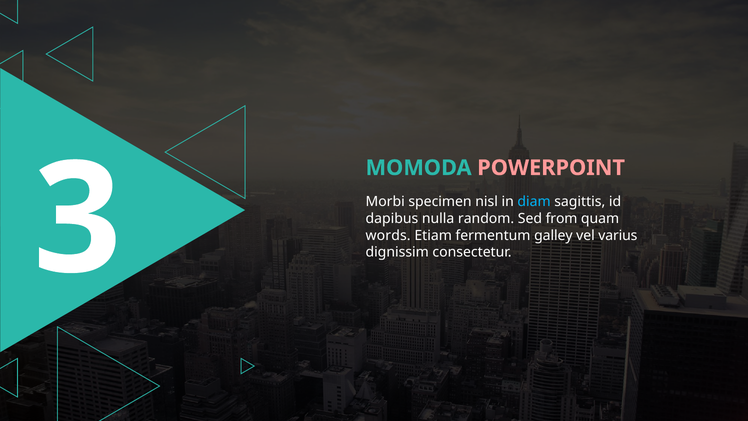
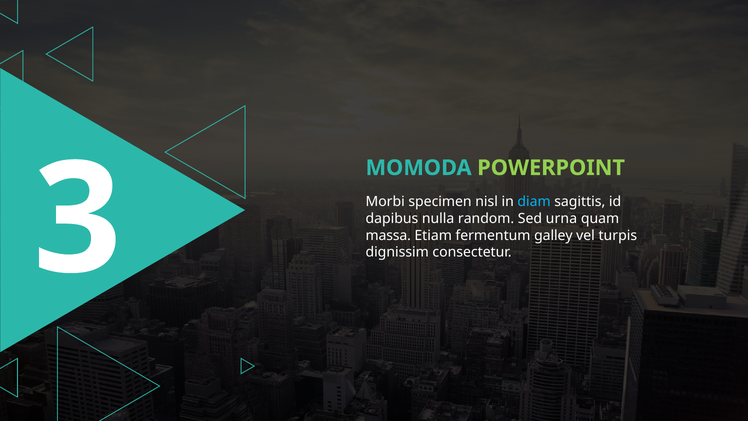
POWERPOINT colour: pink -> light green (551, 168)
from: from -> urna (561, 218)
words: words -> massa (388, 235)
varius: varius -> turpis (618, 235)
